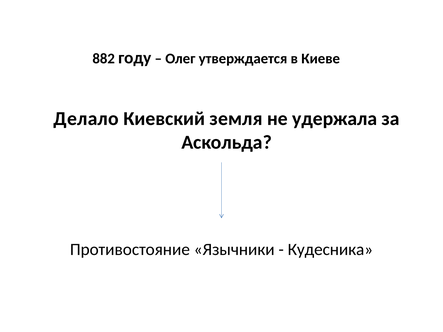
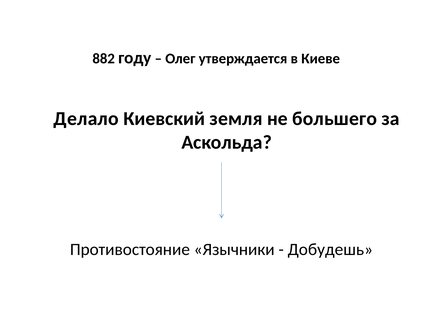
удержала: удержала -> большего (335, 119)
Кудесника: Кудесника -> Добудешь (330, 250)
